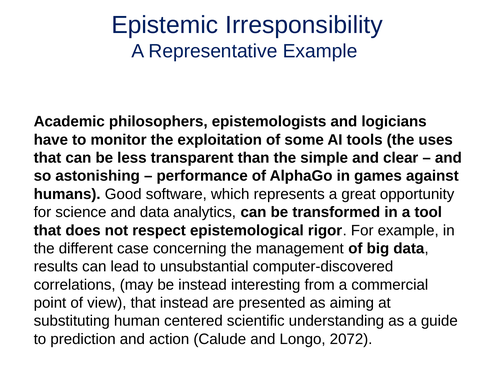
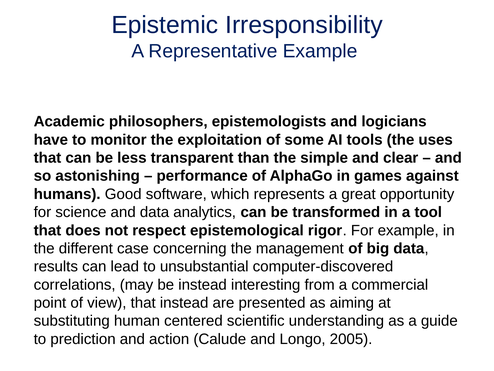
2072: 2072 -> 2005 (351, 339)
